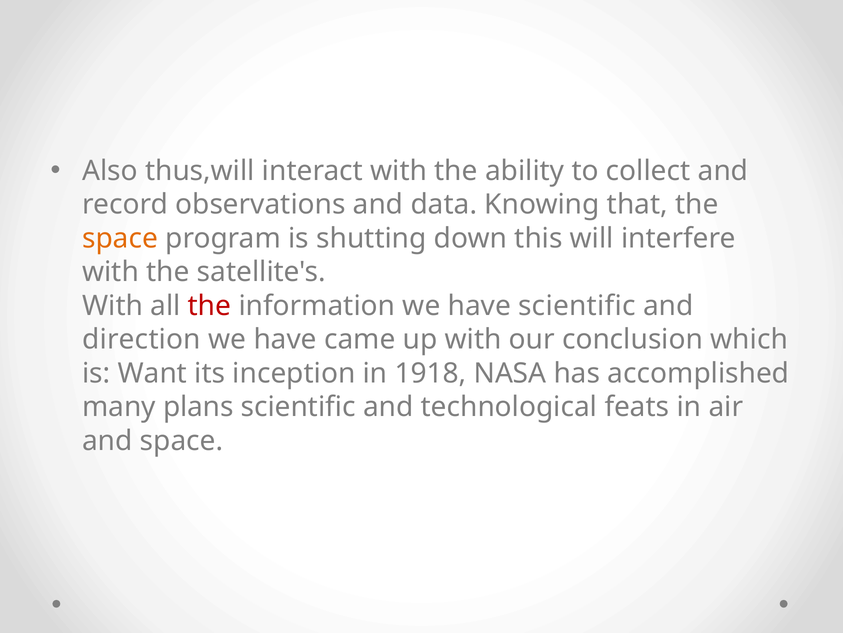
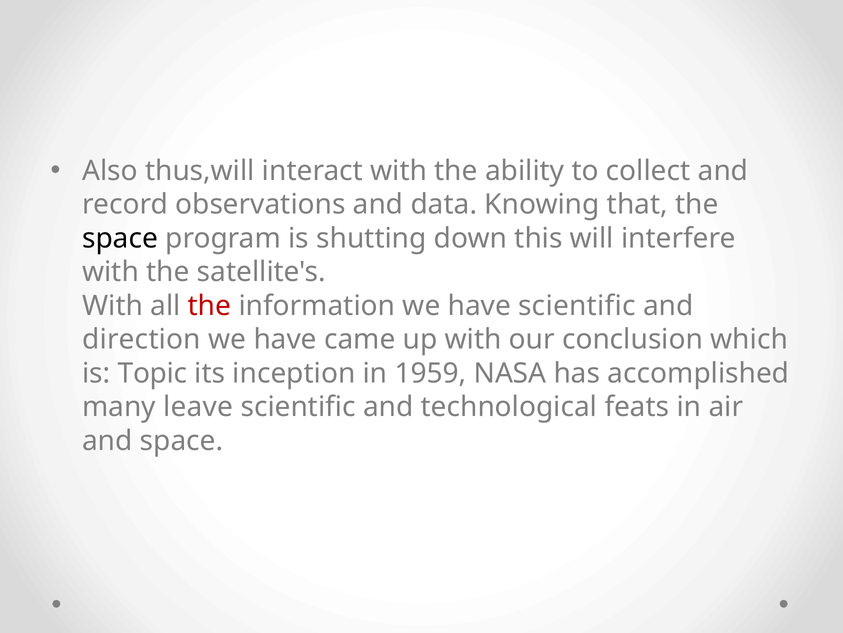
space colour: orange -> black (120, 238)
Want: Want -> Topic (153, 373)
1918: 1918 -> 1959 (430, 373)
plans: plans -> leave (198, 407)
